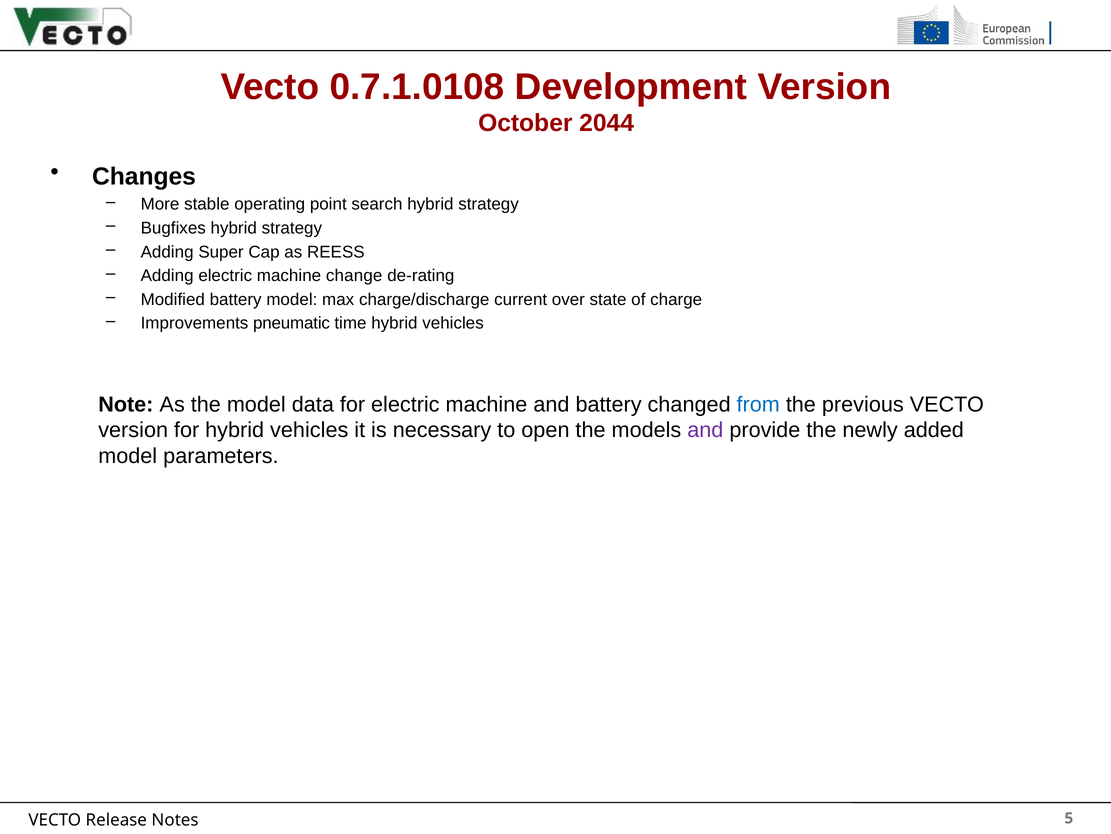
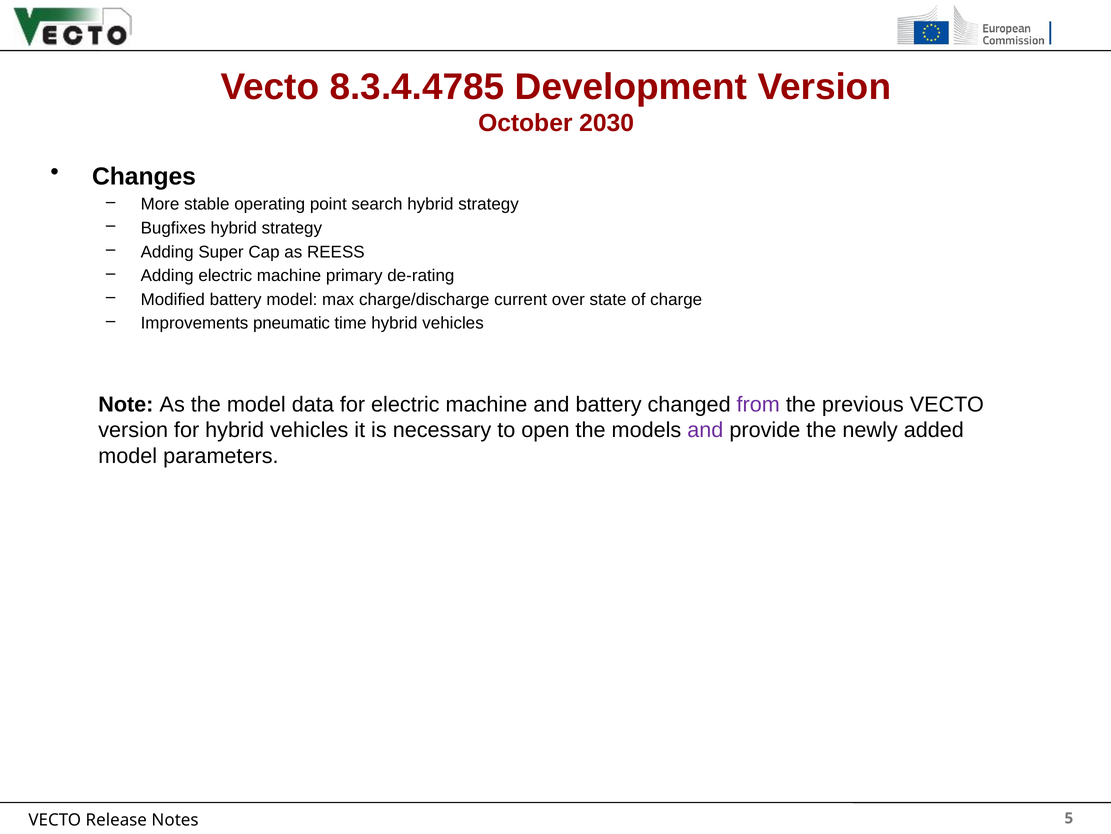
0.7.1.0108: 0.7.1.0108 -> 8.3.4.4785 (417, 87)
2044: 2044 -> 2030 (607, 123)
change: change -> primary (354, 275)
from colour: blue -> purple (758, 404)
